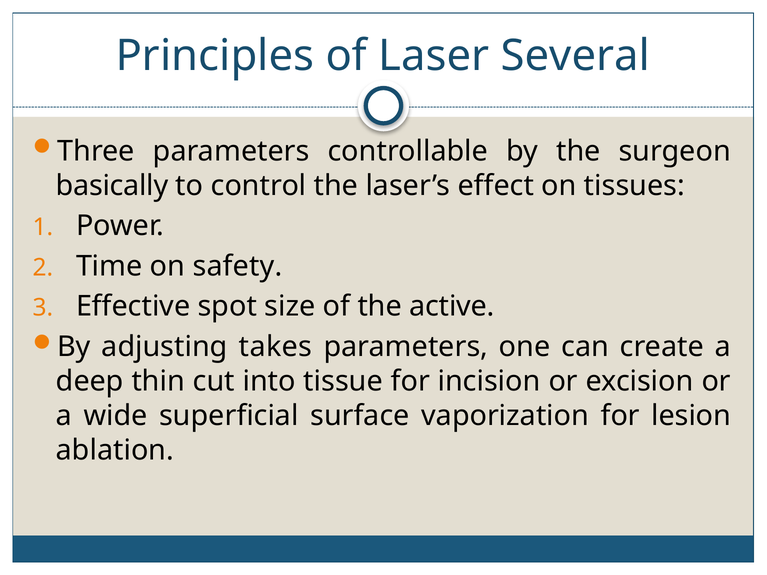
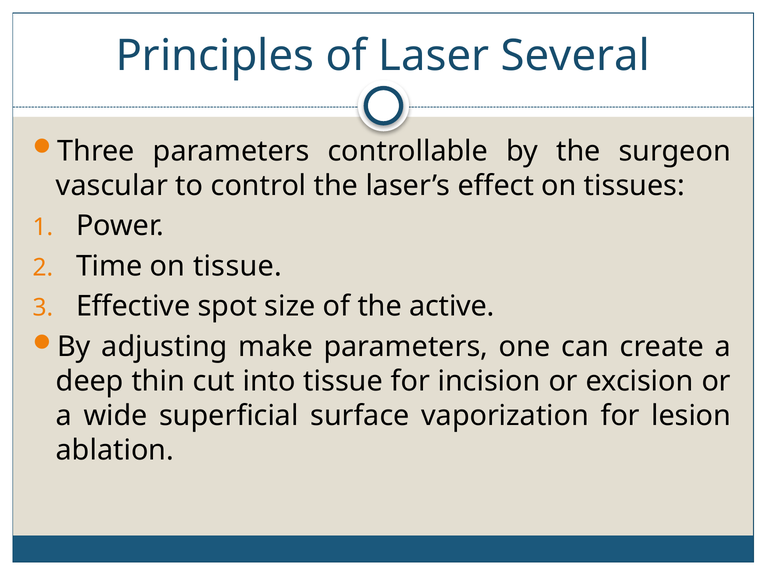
basically: basically -> vascular (112, 186)
on safety: safety -> tissue (238, 266)
takes: takes -> make (276, 347)
